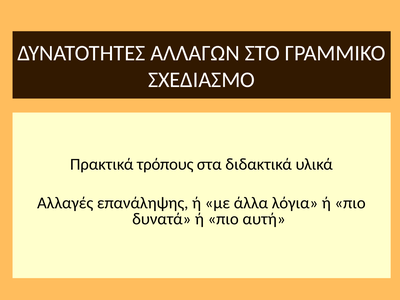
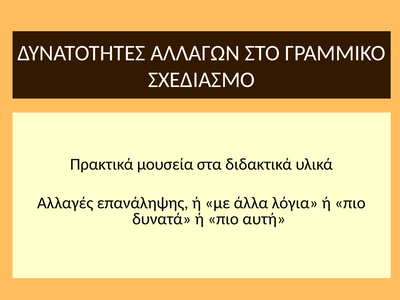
τρόπους: τρόπους -> μουσεία (165, 164)
